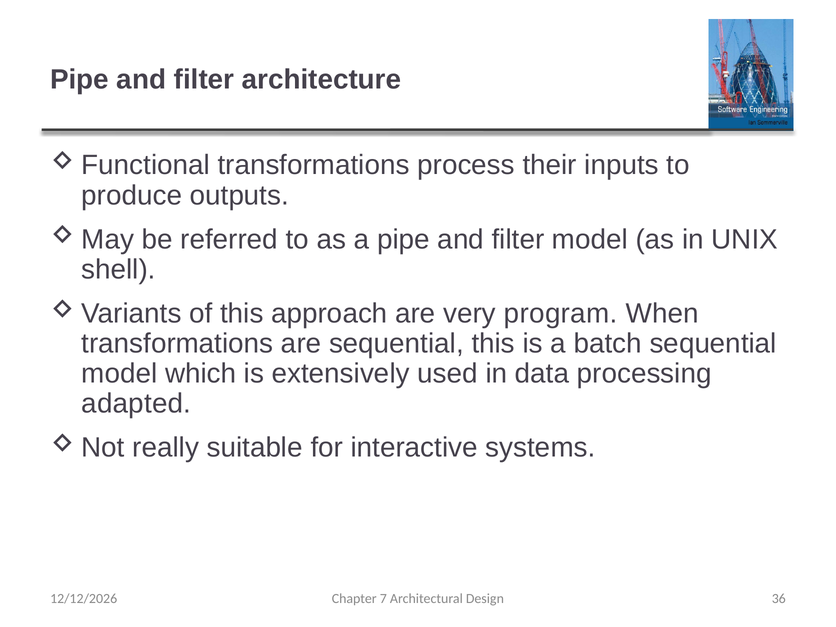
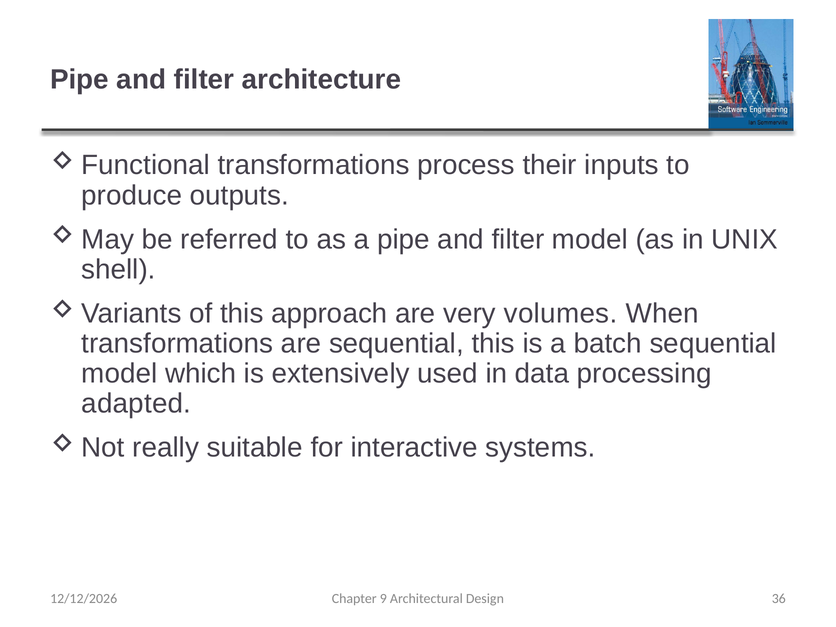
program: program -> volumes (561, 313)
7: 7 -> 9 (383, 599)
